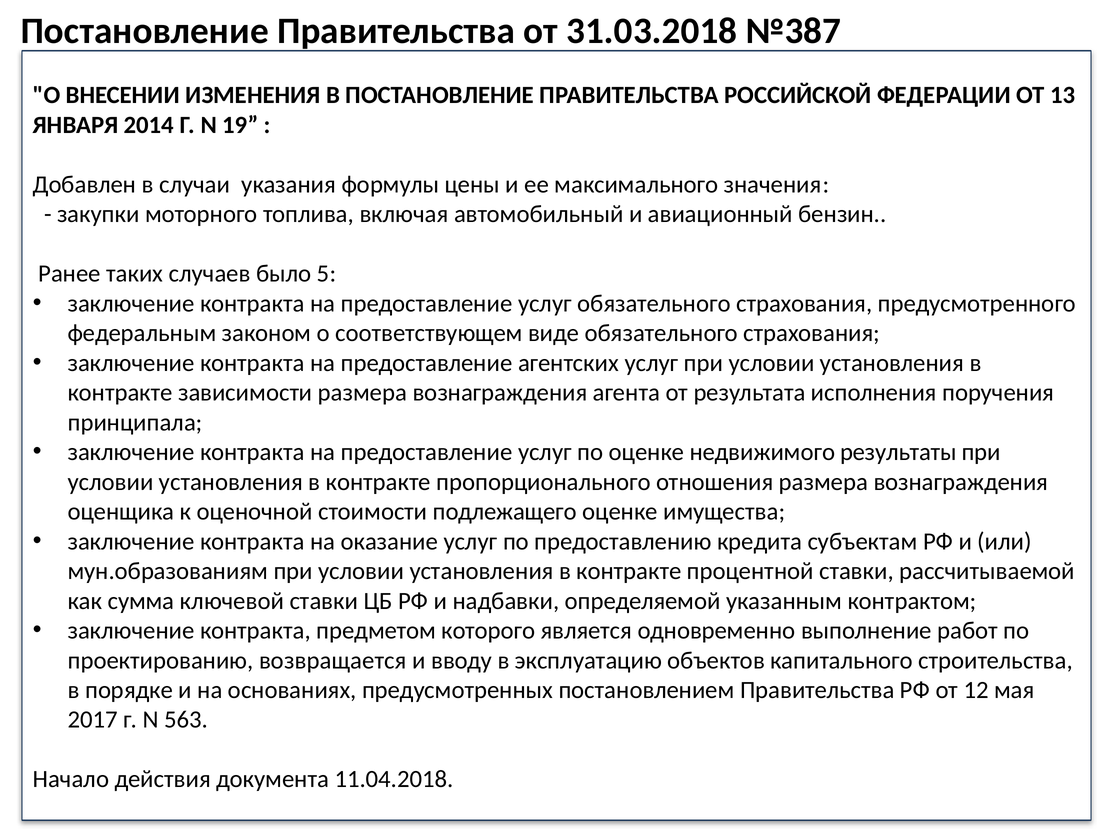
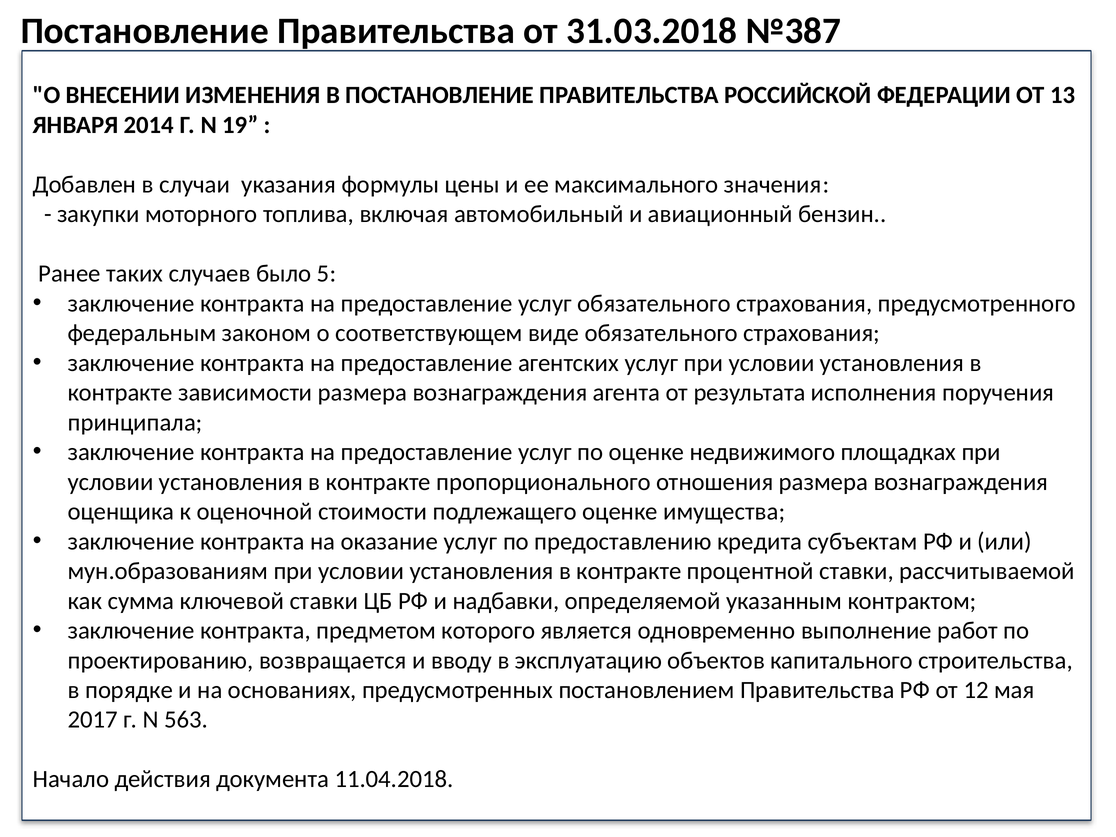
результаты: результаты -> площадках (898, 452)
